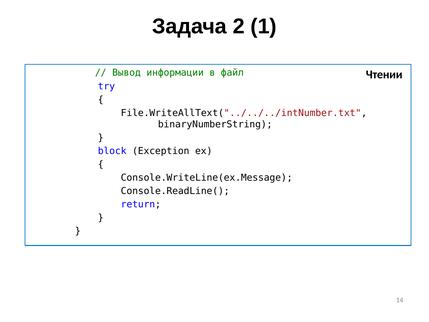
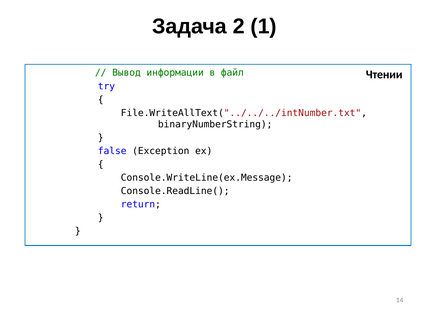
block: block -> false (112, 151)
